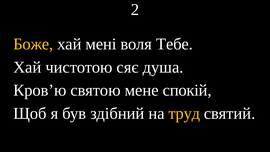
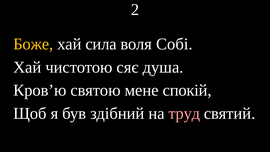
мені: мені -> сила (101, 44)
Тебе: Тебе -> Собі (174, 44)
труд colour: yellow -> pink (184, 113)
